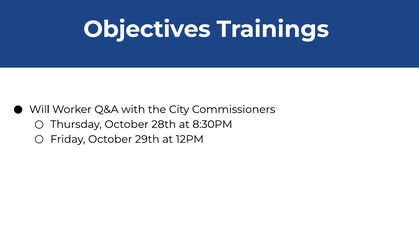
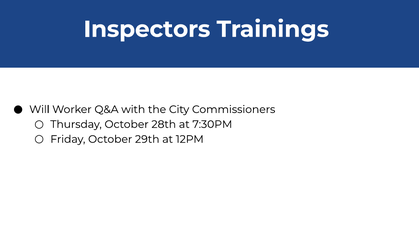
Objectives: Objectives -> Inspectors (147, 29)
8:30PM: 8:30PM -> 7:30PM (212, 124)
